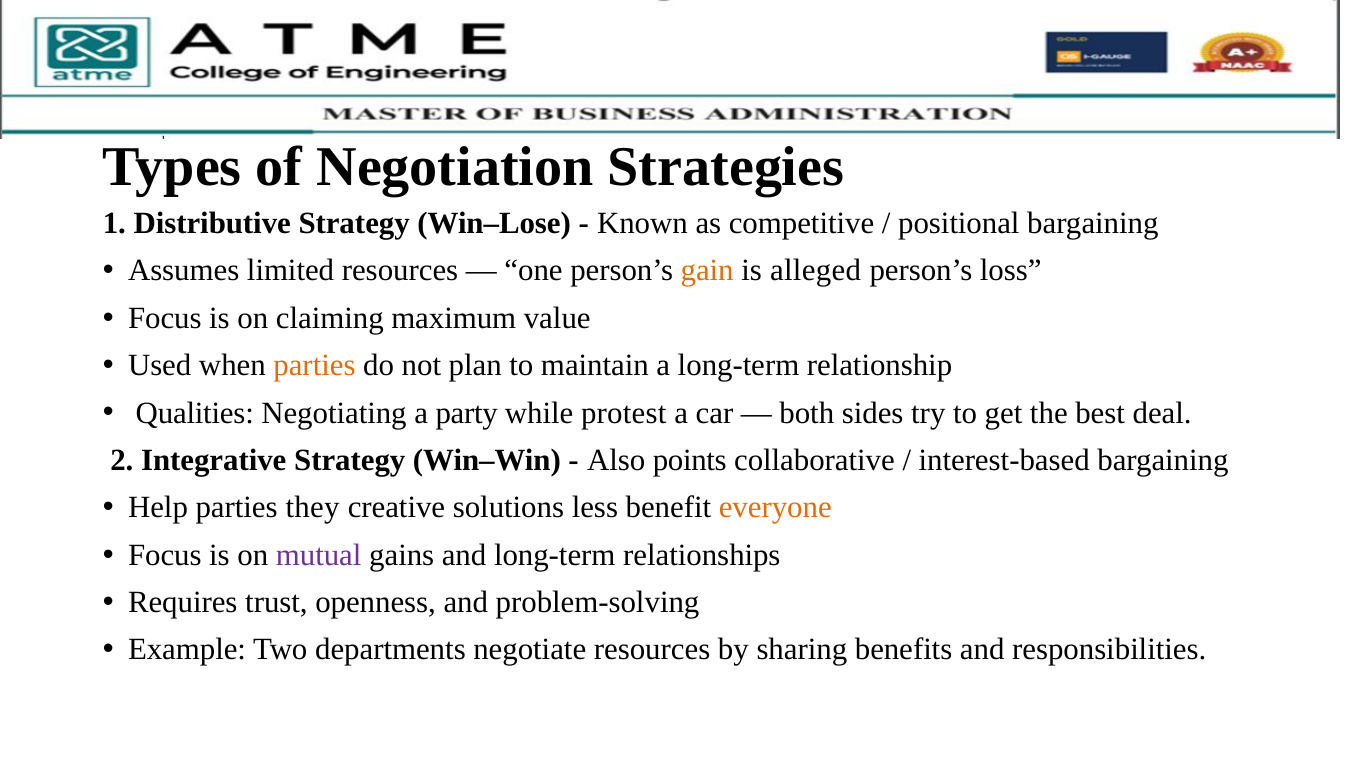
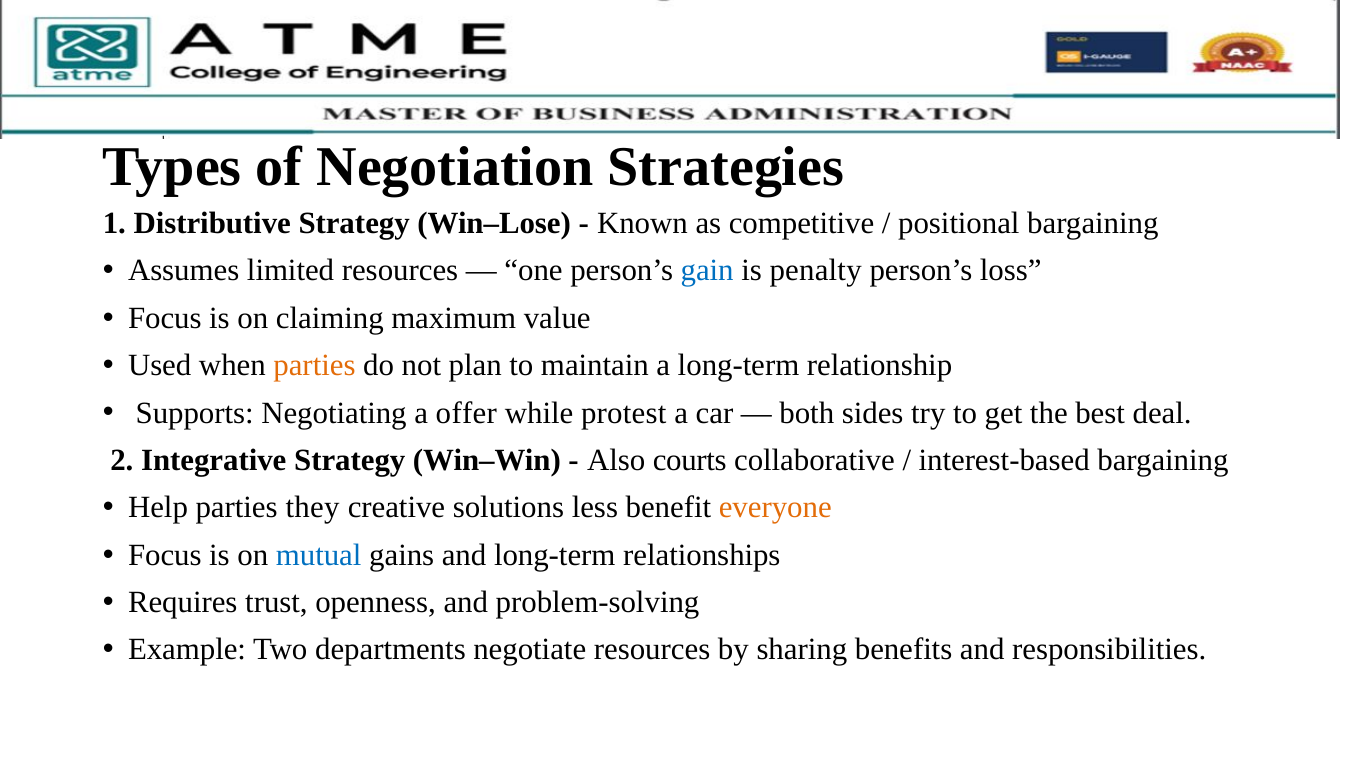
gain colour: orange -> blue (707, 271)
alleged: alleged -> penalty (816, 271)
Qualities: Qualities -> Supports (195, 413)
party: party -> offer (466, 413)
points: points -> courts (690, 460)
mutual colour: purple -> blue (319, 555)
